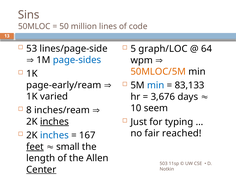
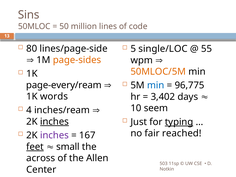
53: 53 -> 80 (32, 49)
graph/LOC: graph/LOC -> single/LOC (163, 49)
64: 64 -> 55 (207, 49)
page-sides colour: blue -> orange (77, 60)
83,133: 83,133 -> 96,775 (190, 85)
page-early/ream: page-early/ream -> page-every/ream (64, 85)
varied: varied -> words (54, 96)
3,676: 3,676 -> 3,402 (163, 97)
8: 8 -> 4 (29, 110)
typing underline: none -> present (179, 122)
inches colour: blue -> purple (54, 135)
length: length -> across (41, 158)
Center underline: present -> none (41, 170)
